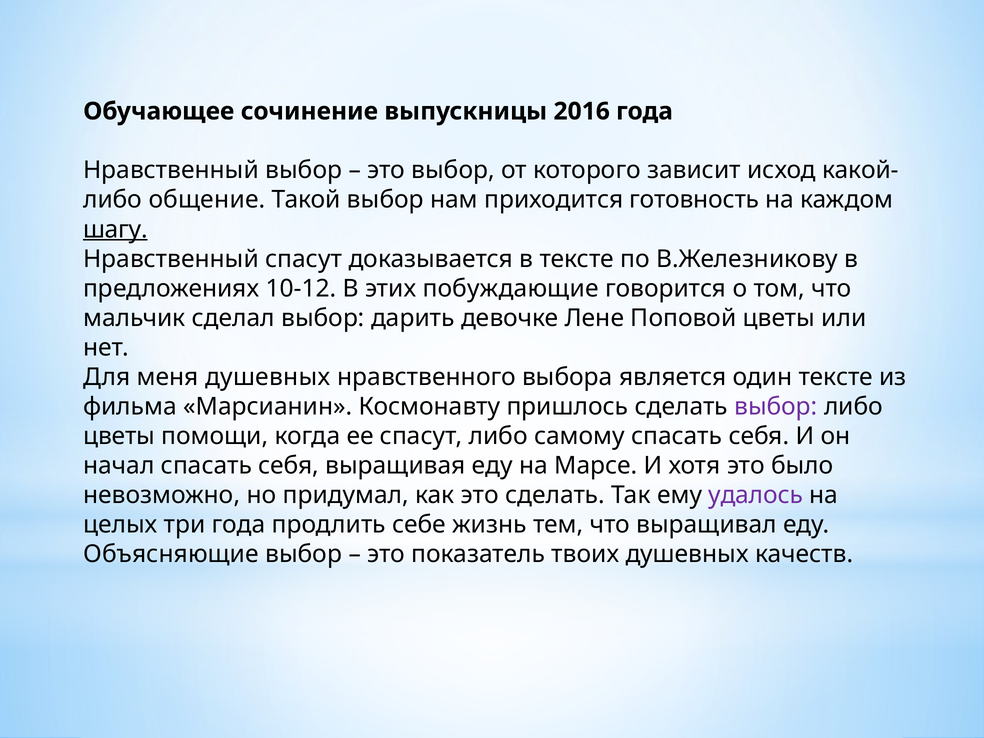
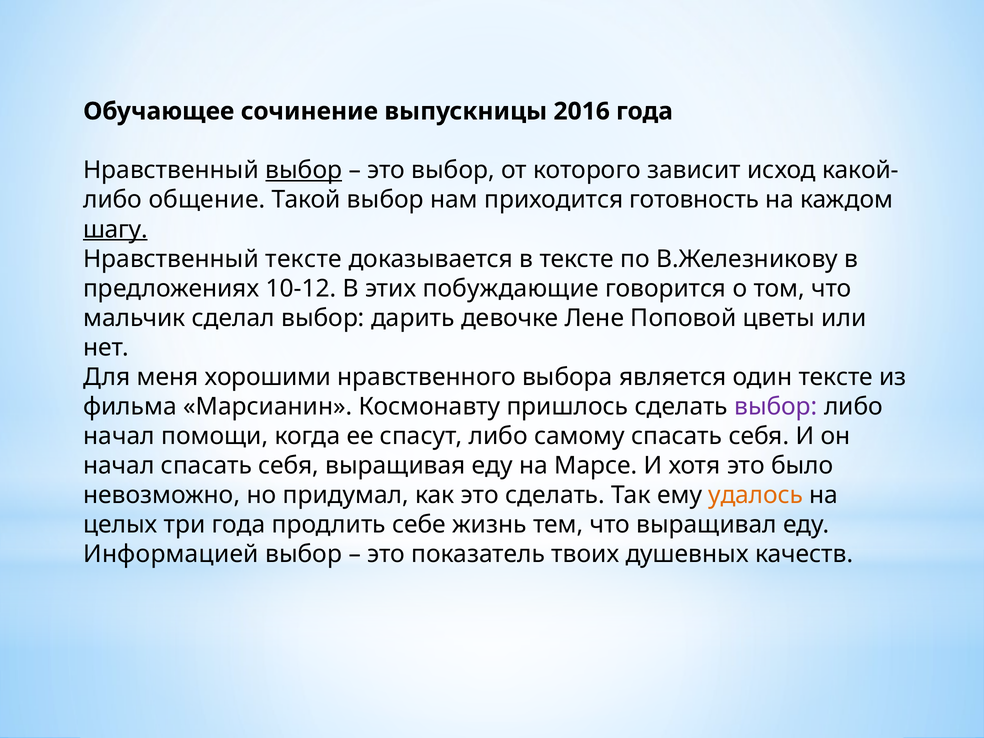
выбор underline: none -> present (304, 170)
Нравственный спасут: спасут -> тексте (304, 259)
меня душевных: душевных -> хорошими (268, 377)
цветы: цветы -> начал (119, 436)
удалось colour: purple -> orange (756, 495)
Объясняющие: Объясняющие -> Информацией (171, 554)
